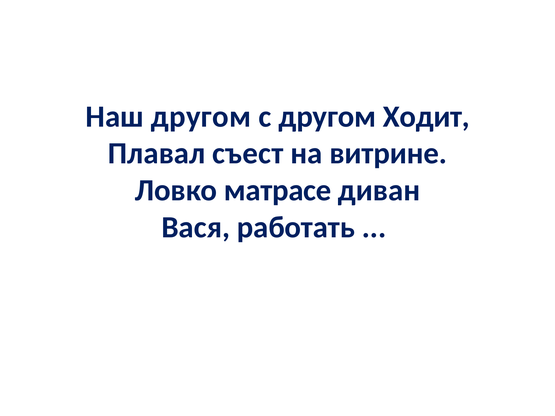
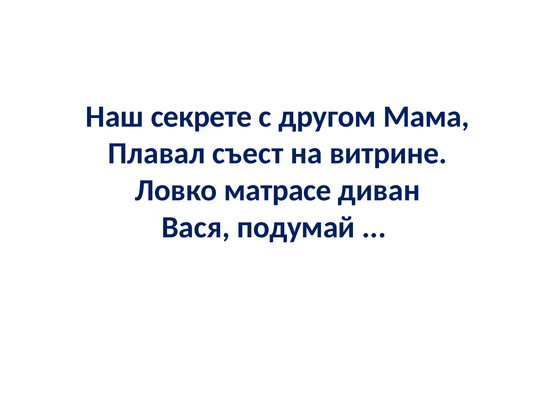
Наш другом: другом -> секрете (201, 117)
Ходит: Ходит -> Мама (426, 117)
работать: работать -> подумай (296, 227)
